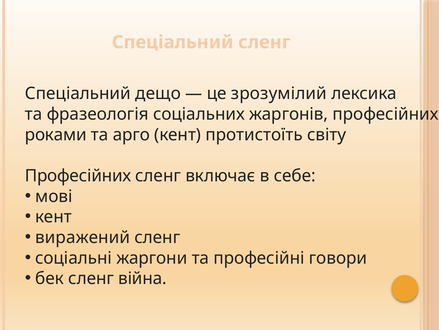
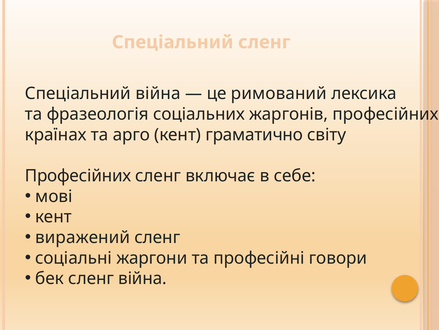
Спеціальний дещо: дещо -> війна (158, 93)
зрозумілий: зрозумілий -> римований (279, 93)
роками: роками -> країнах (56, 134)
протистоїть: протистоїть -> граматично (254, 134)
